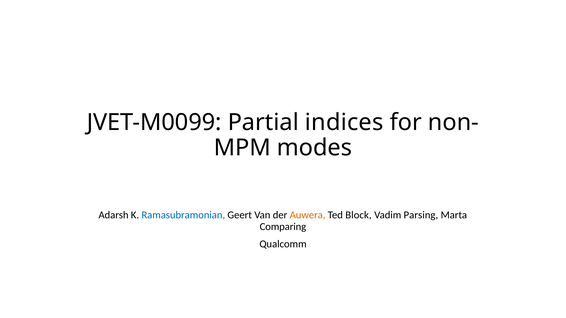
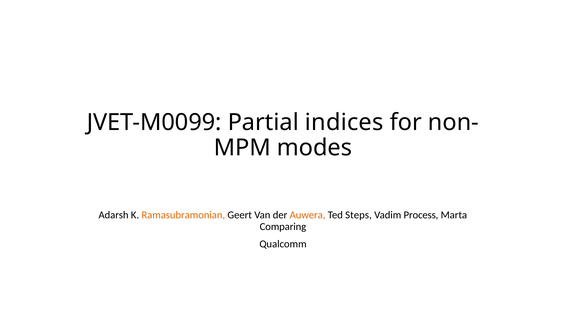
Ramasubramonian colour: blue -> orange (183, 215)
Block: Block -> Steps (359, 215)
Parsing: Parsing -> Process (421, 215)
